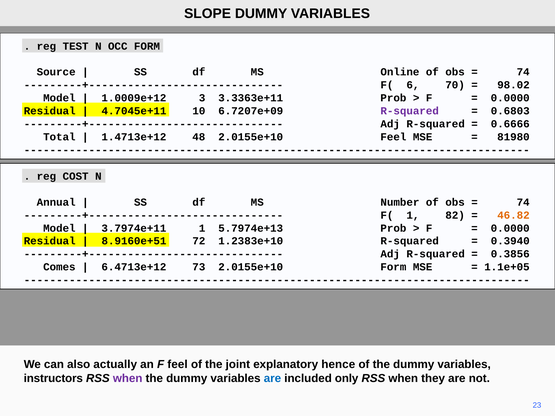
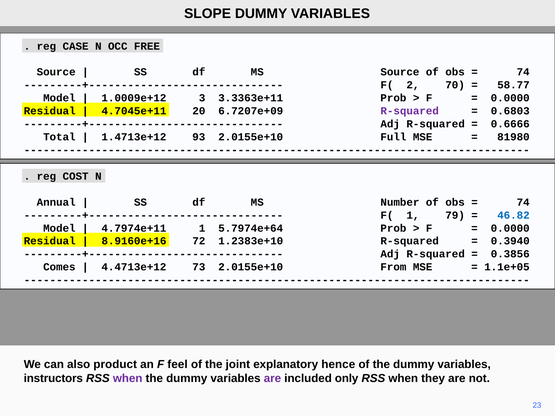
TEST: TEST -> CASE (76, 46)
OCC FORM: FORM -> FREE (147, 46)
MS Online: Online -> Source (400, 72)
6: 6 -> 2 (413, 85)
98.02: 98.02 -> 58.77 (513, 85)
10: 10 -> 20 (199, 111)
48: 48 -> 93 (199, 137)
2.0155e+10 Feel: Feel -> Full (393, 137)
82: 82 -> 79 (455, 215)
46.82 colour: orange -> blue (513, 215)
3.7974e+11: 3.7974e+11 -> 4.7974e+11 (134, 228)
5.7974e+13: 5.7974e+13 -> 5.7974e+64 (251, 228)
8.9160e+51: 8.9160e+51 -> 8.9160e+16 (134, 241)
6.4713e+12: 6.4713e+12 -> 4.4713e+12 (134, 267)
2.0155e+10 Form: Form -> From (393, 267)
actually: actually -> product (115, 365)
are colour: blue -> purple (272, 379)
